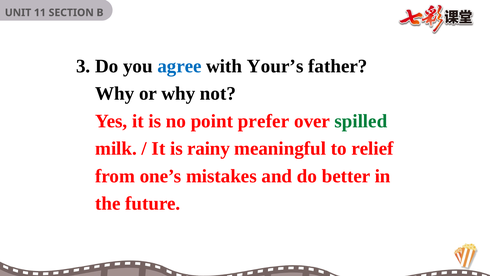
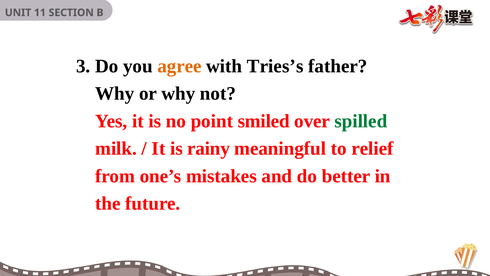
agree colour: blue -> orange (180, 66)
Your’s: Your’s -> Tries’s (275, 66)
prefer: prefer -> smiled (264, 121)
